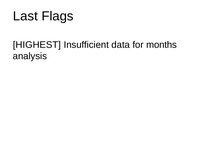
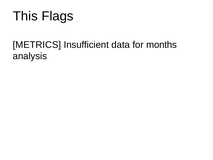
Last: Last -> This (25, 16)
HIGHEST: HIGHEST -> METRICS (37, 45)
